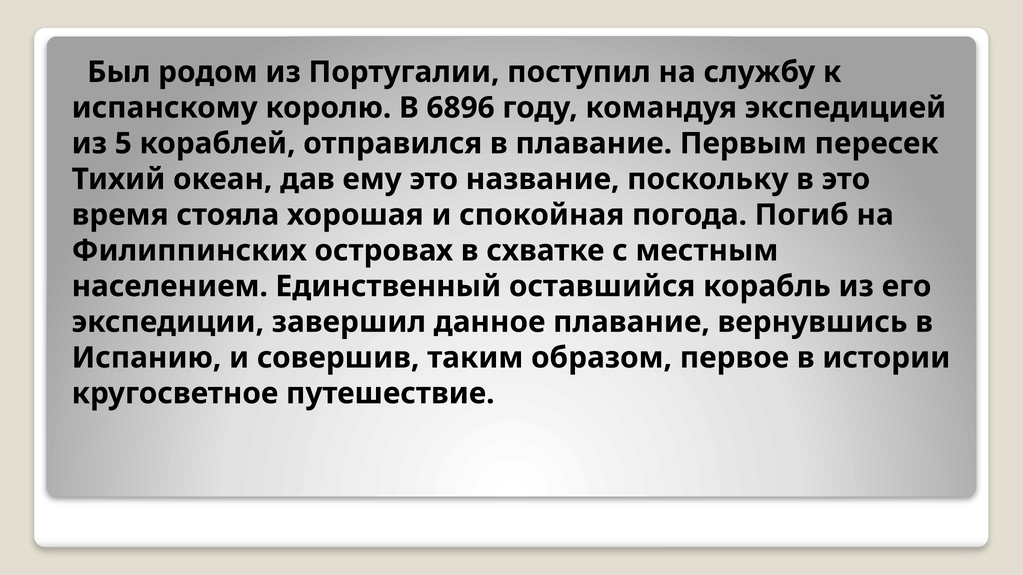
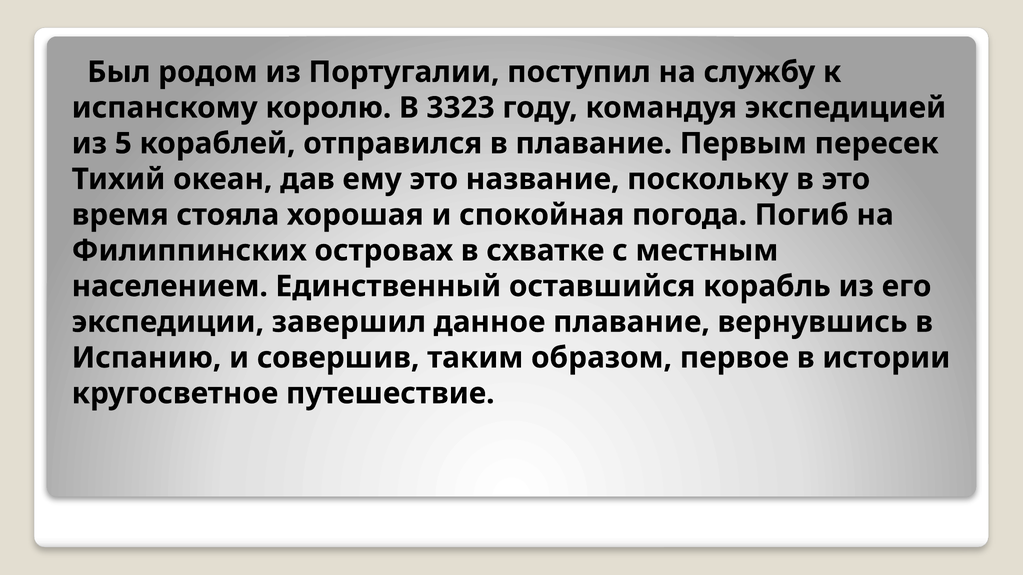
6896: 6896 -> 3323 (461, 108)
